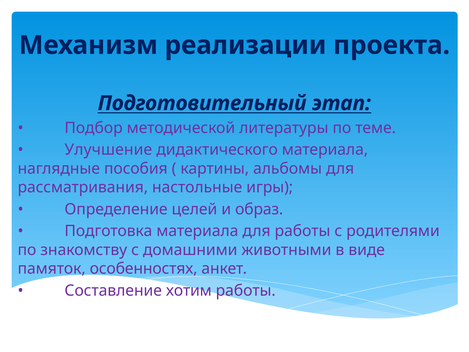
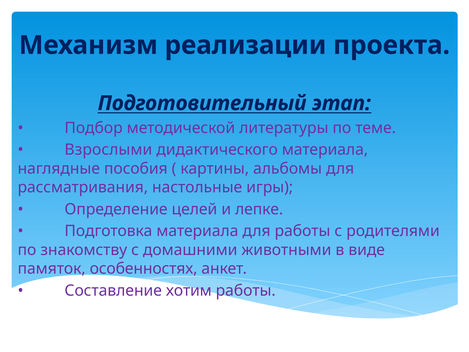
Улучшение: Улучшение -> Взрослыми (108, 150)
образ: образ -> лепке (259, 209)
